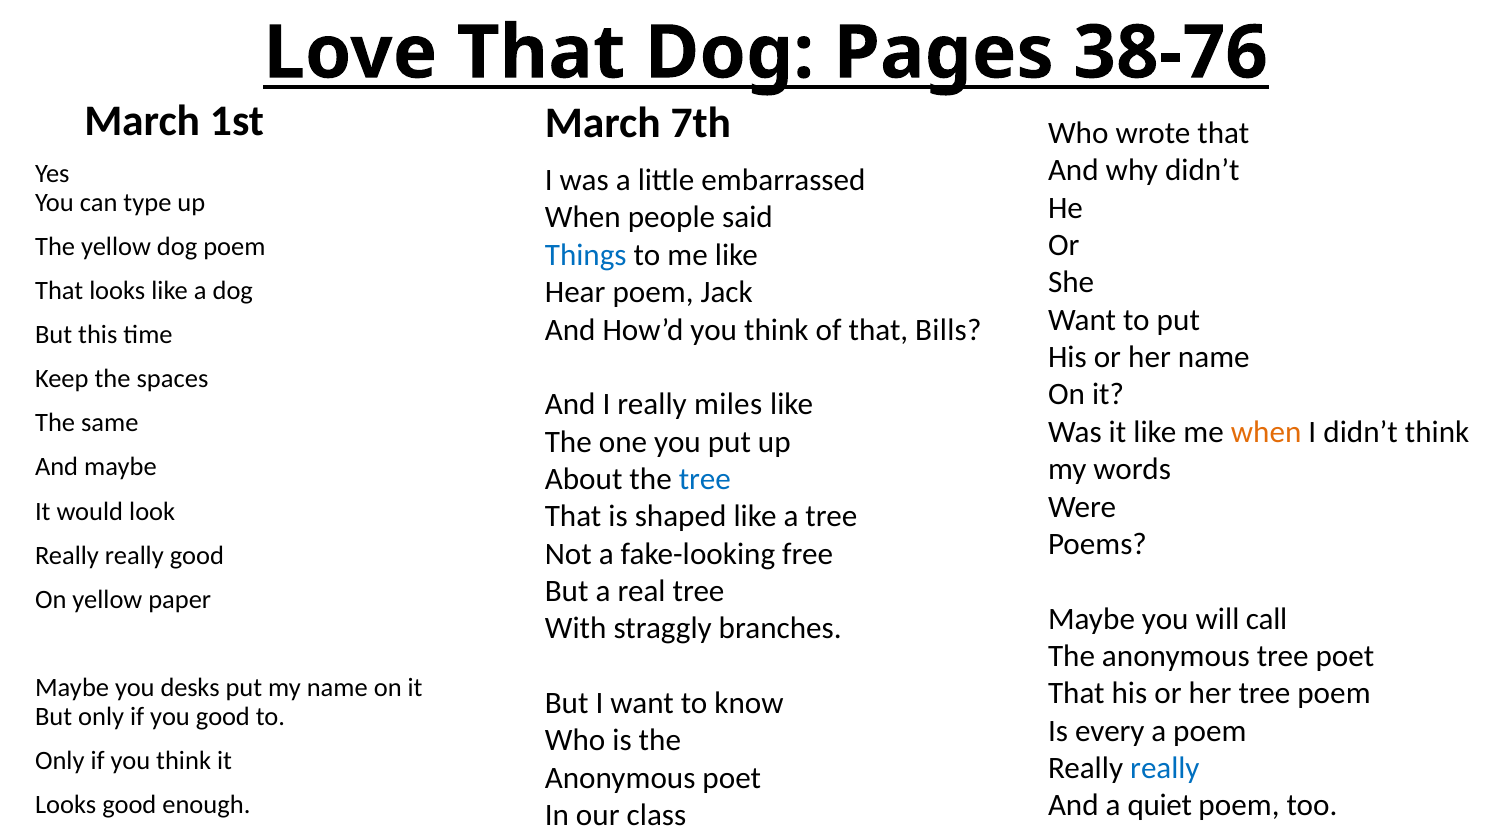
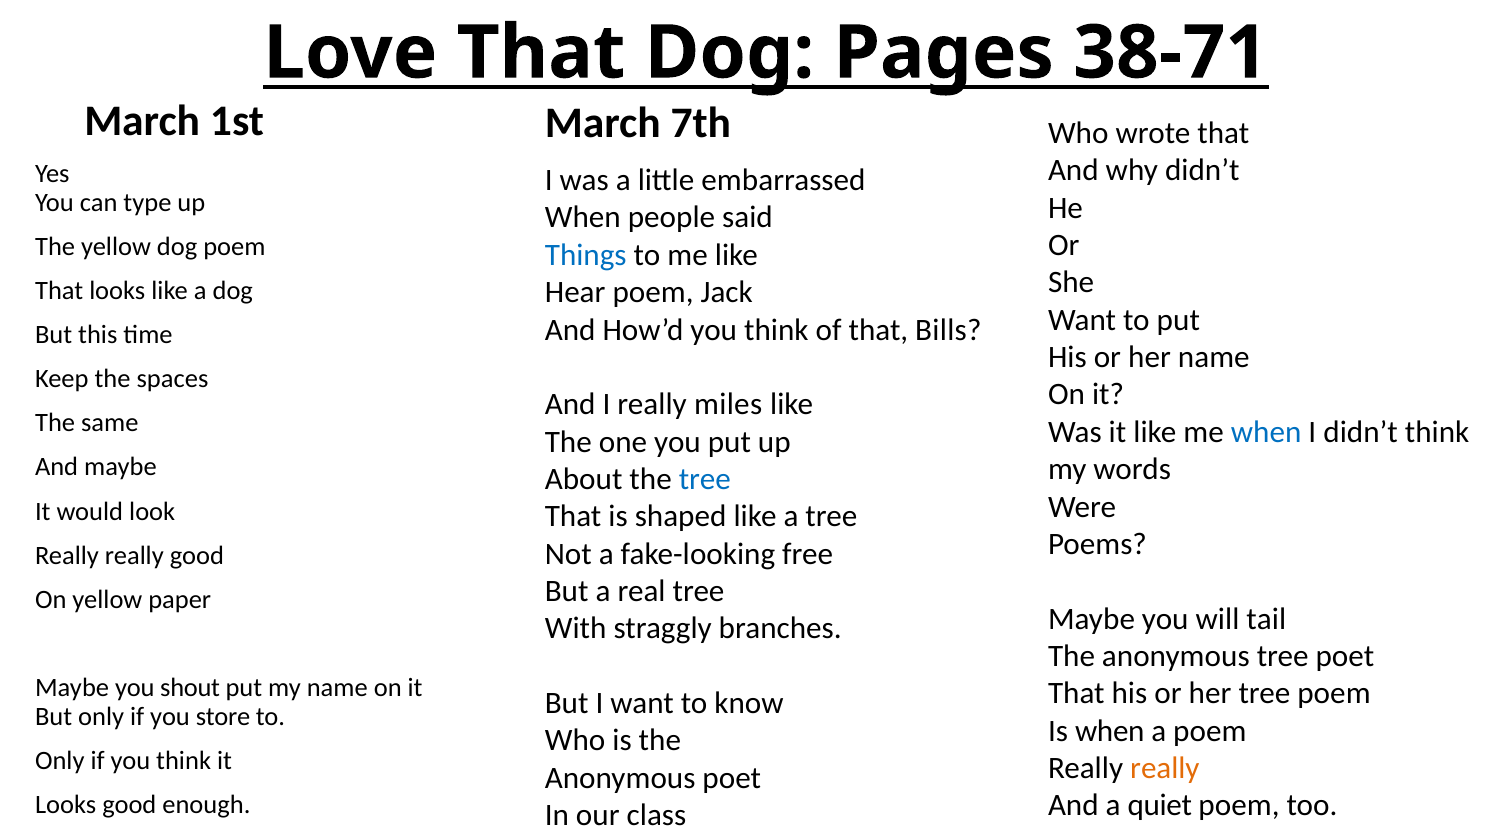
38-76: 38-76 -> 38-71 (1171, 53)
when colour: orange -> blue (1266, 432)
call: call -> tail (1266, 619)
desks: desks -> shout (190, 688)
you good: good -> store (223, 717)
Is every: every -> when (1110, 731)
really colour: blue -> orange (1165, 769)
